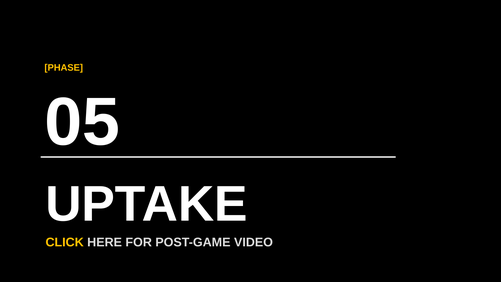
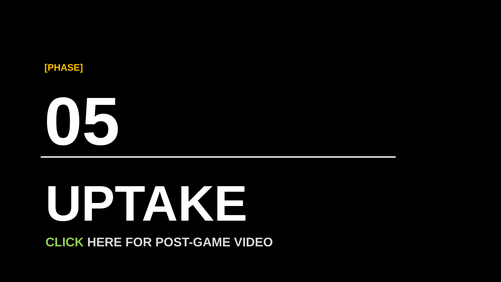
CLICK colour: yellow -> light green (65, 242)
